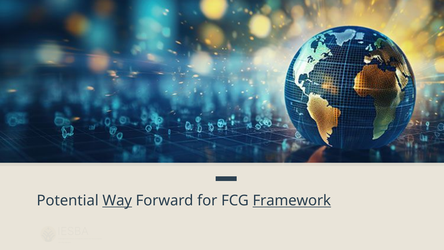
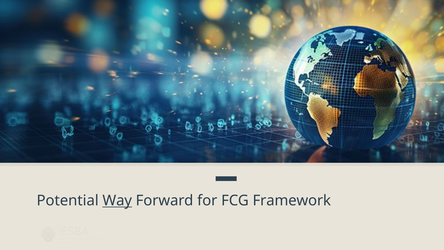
Framework underline: present -> none (292, 200)
